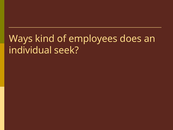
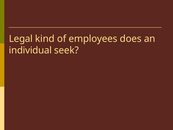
Ways: Ways -> Legal (21, 39)
